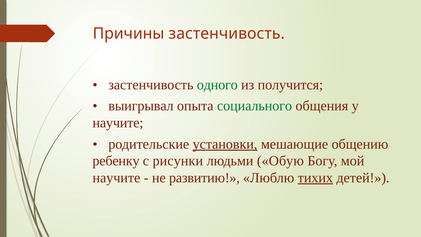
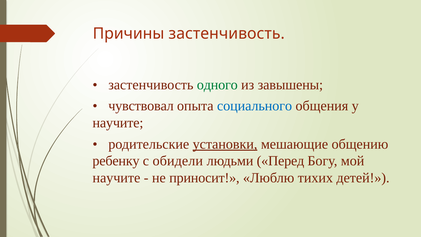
получится: получится -> завышены (290, 85)
выигрывал: выигрывал -> чувствовал (141, 106)
социального colour: green -> blue (255, 106)
рисунки: рисунки -> обидели (178, 161)
Обую: Обую -> Перед (280, 161)
развитию: развитию -> приносит (204, 178)
тихих underline: present -> none (315, 178)
